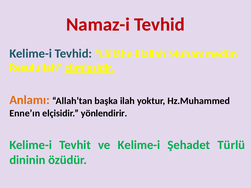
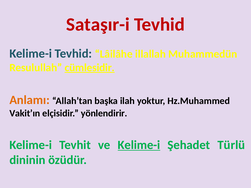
Namaz-i: Namaz-i -> Sataşır-i (98, 25)
Enne’ın: Enne’ın -> Vakit’ın (25, 113)
Kelime-i underline: none -> present (139, 145)
